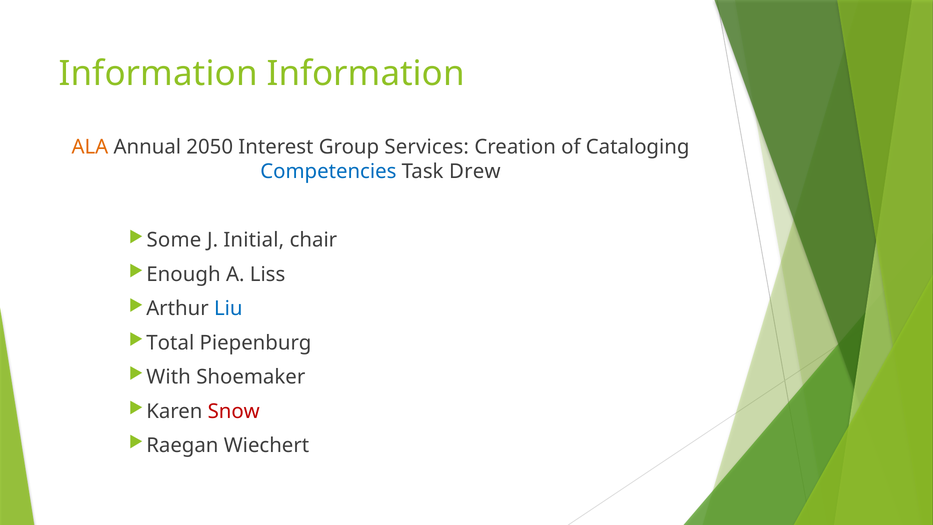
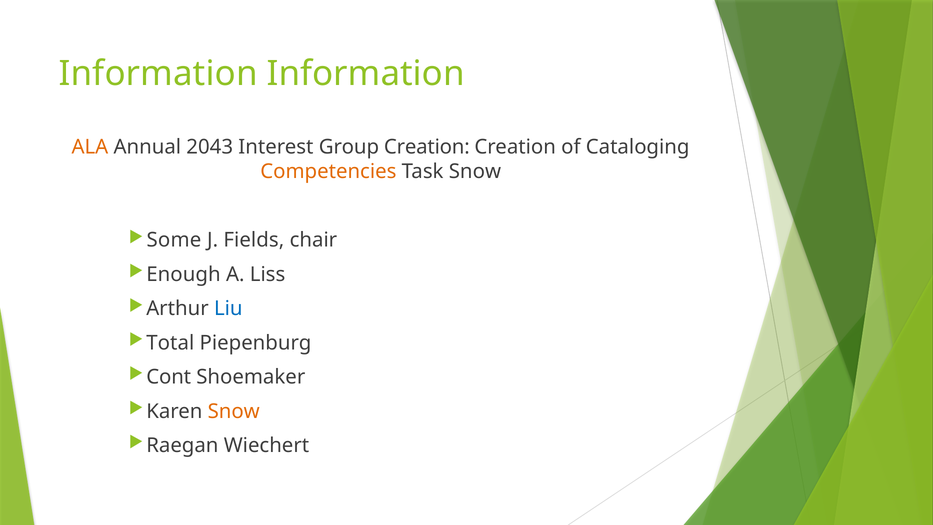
2050: 2050 -> 2043 (210, 147)
Group Services: Services -> Creation (427, 147)
Competencies colour: blue -> orange (328, 172)
Task Drew: Drew -> Snow (475, 172)
Initial: Initial -> Fields (254, 240)
With: With -> Cont (169, 377)
Snow colour: red -> orange (234, 411)
